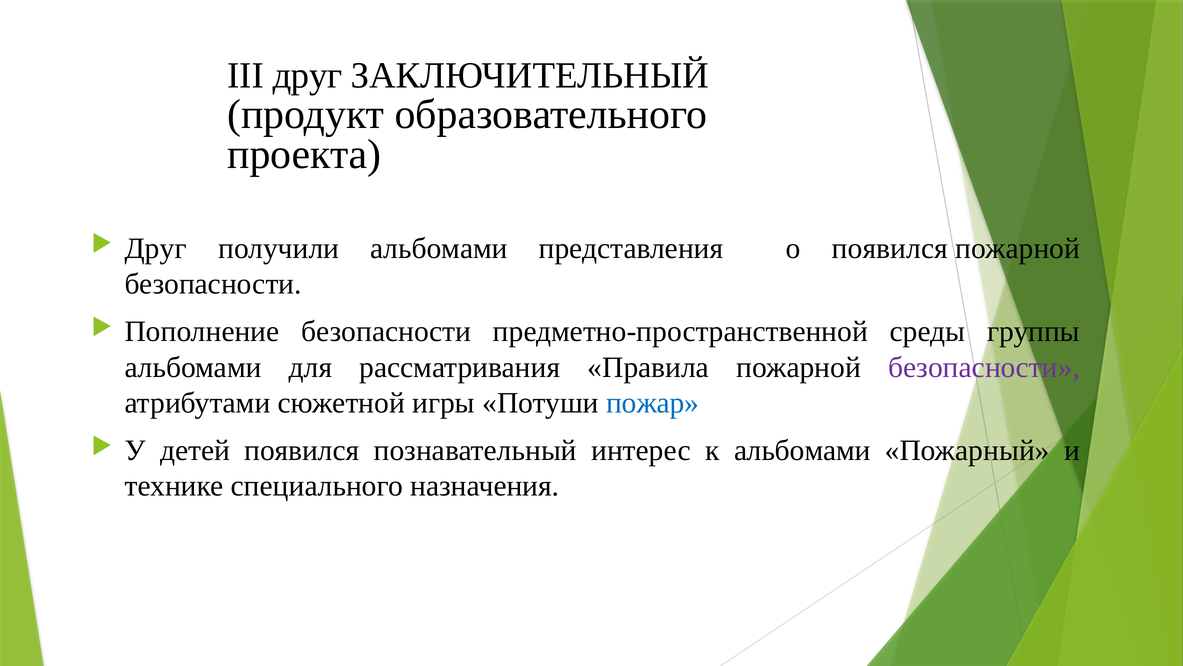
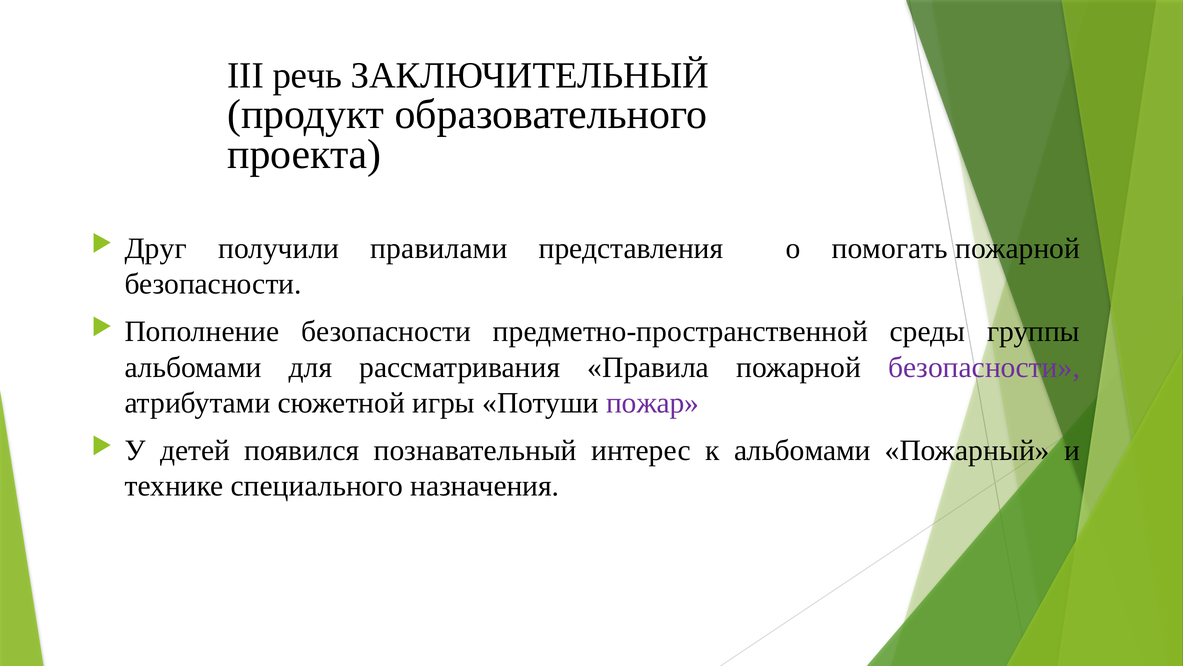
III друг: друг -> речь (307, 76)
получили альбомами: альбомами -> правилами (439, 248)
о появился: появился -> помогать (890, 248)
пожар colour: blue -> purple (653, 402)
